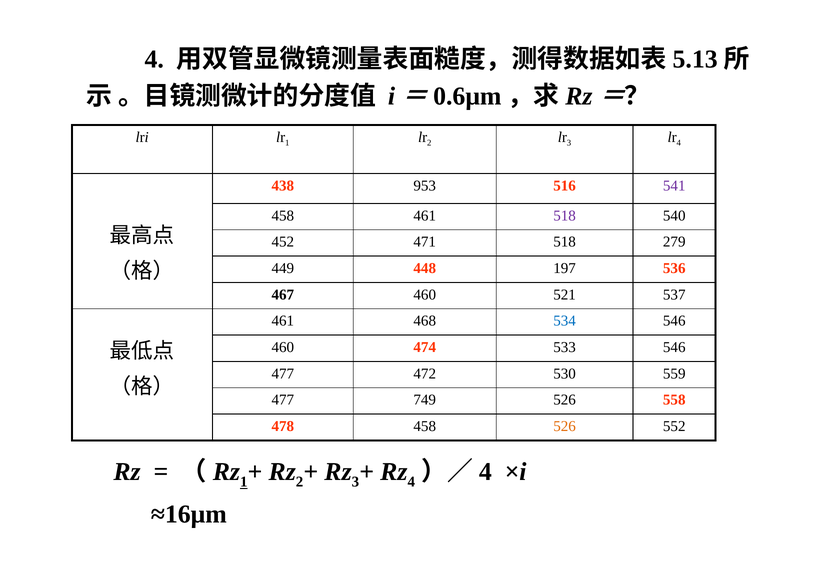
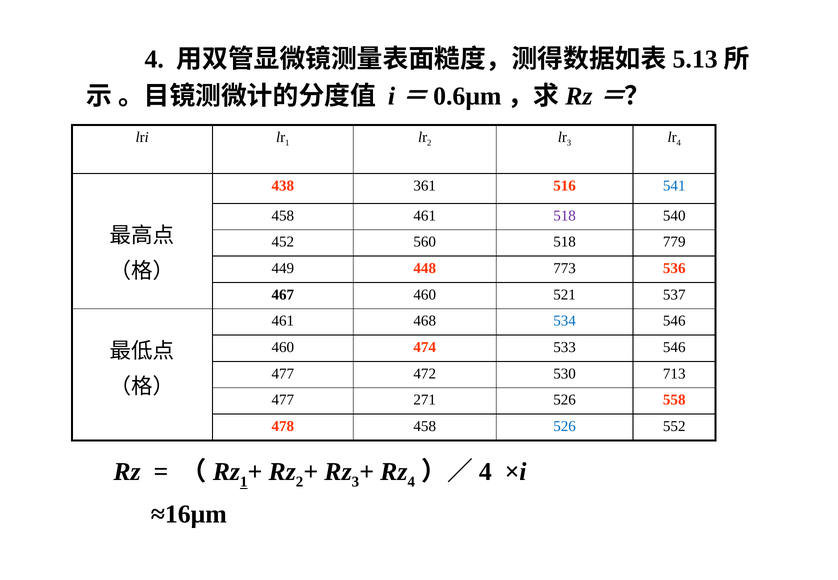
953: 953 -> 361 (425, 186)
541 colour: purple -> blue (674, 186)
471: 471 -> 560 (425, 242)
279: 279 -> 779 (674, 242)
197: 197 -> 773 (565, 268)
559: 559 -> 713 (674, 374)
749: 749 -> 271 (425, 400)
526 colour: orange -> blue (565, 426)
